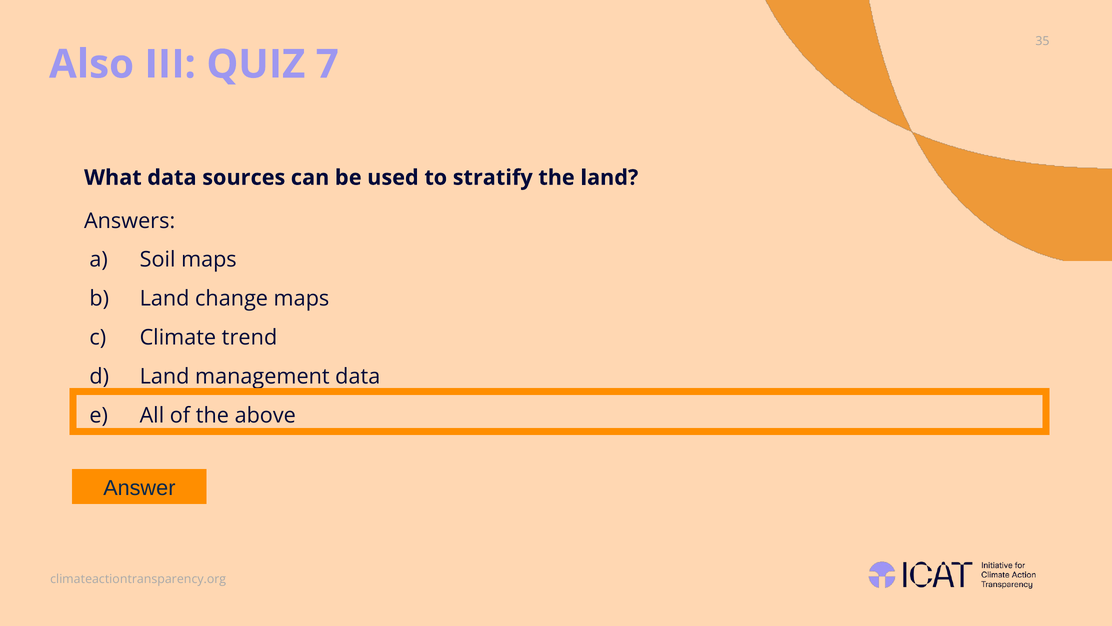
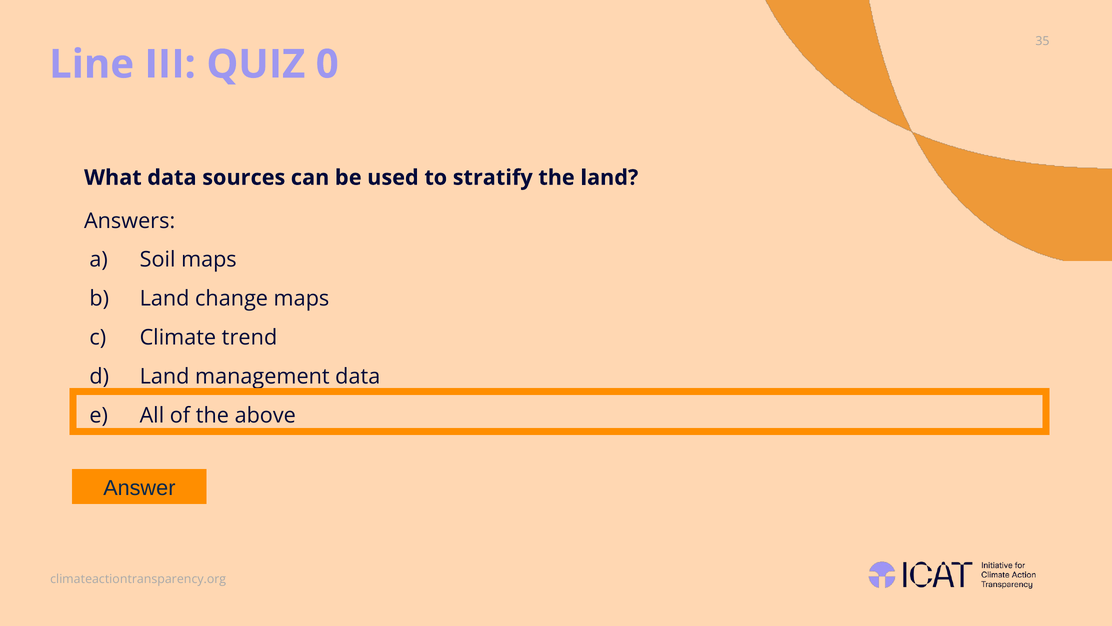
Also: Also -> Line (92, 64)
7: 7 -> 0 (327, 64)
